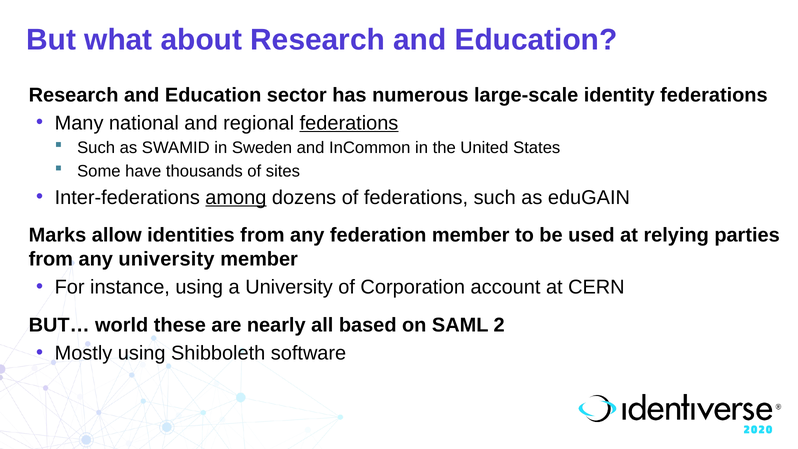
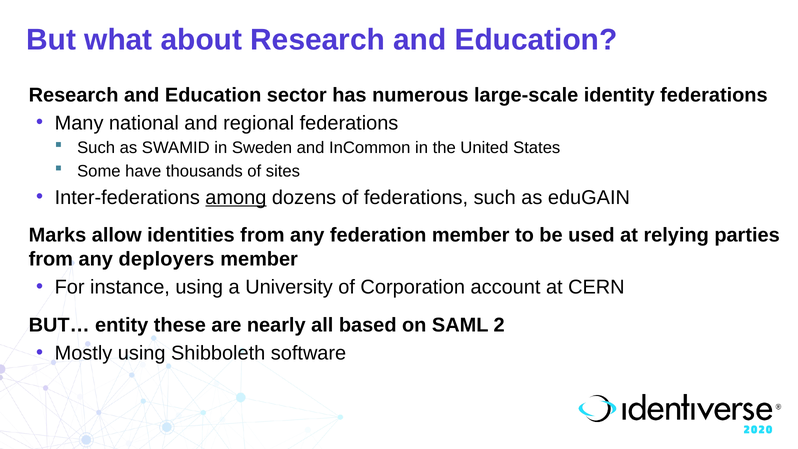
federations underline: present -> none (349, 123)
any university: university -> deployers (166, 259)
world: world -> entity (122, 325)
